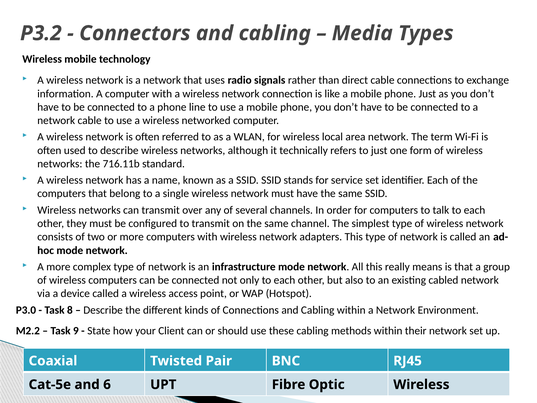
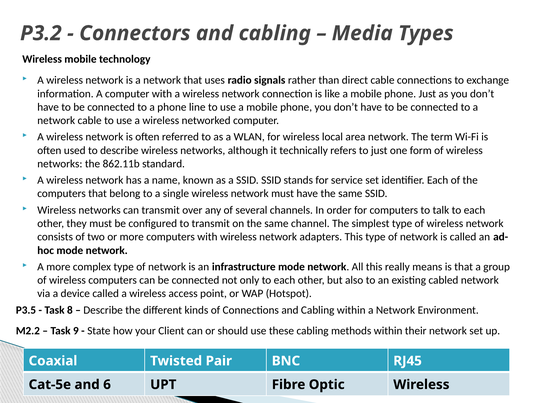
716.11b: 716.11b -> 862.11b (121, 164)
P3.0: P3.0 -> P3.5 (26, 310)
